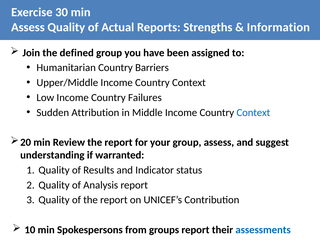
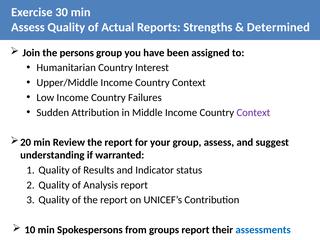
Information: Information -> Determined (278, 27)
defined: defined -> persons (77, 53)
Barriers: Barriers -> Interest (152, 68)
Context colour: blue -> purple (253, 112)
